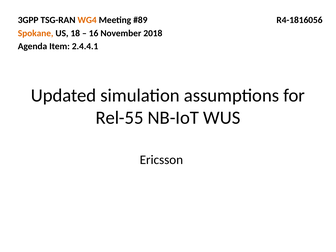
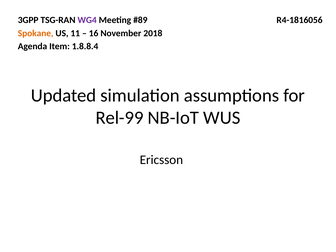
WG4 colour: orange -> purple (87, 20)
18: 18 -> 11 (75, 33)
2.4.4.1: 2.4.4.1 -> 1.8.8.4 (85, 46)
Rel-55: Rel-55 -> Rel-99 (119, 118)
